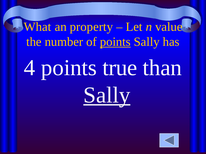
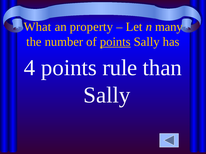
value: value -> many (169, 27)
true: true -> rule (120, 68)
Sally underline: present -> none (107, 95)
